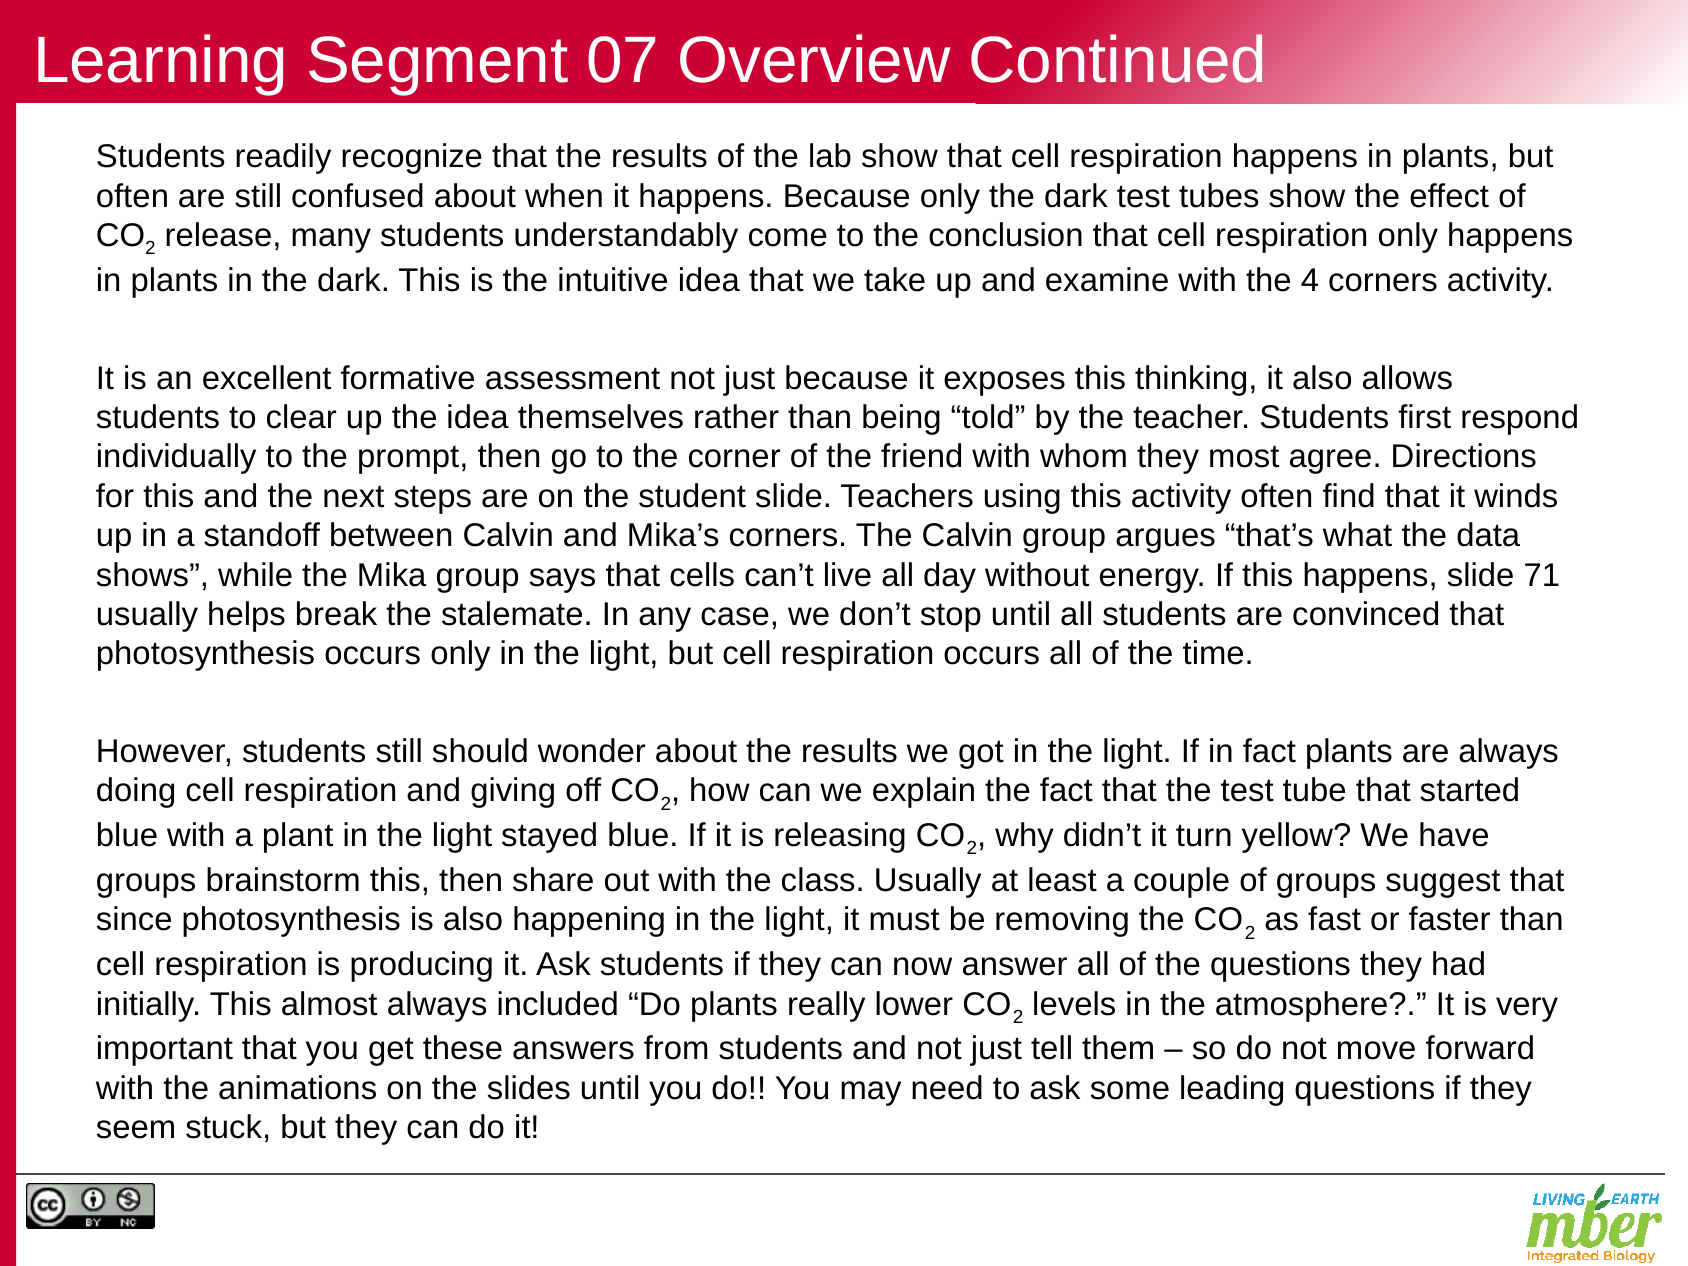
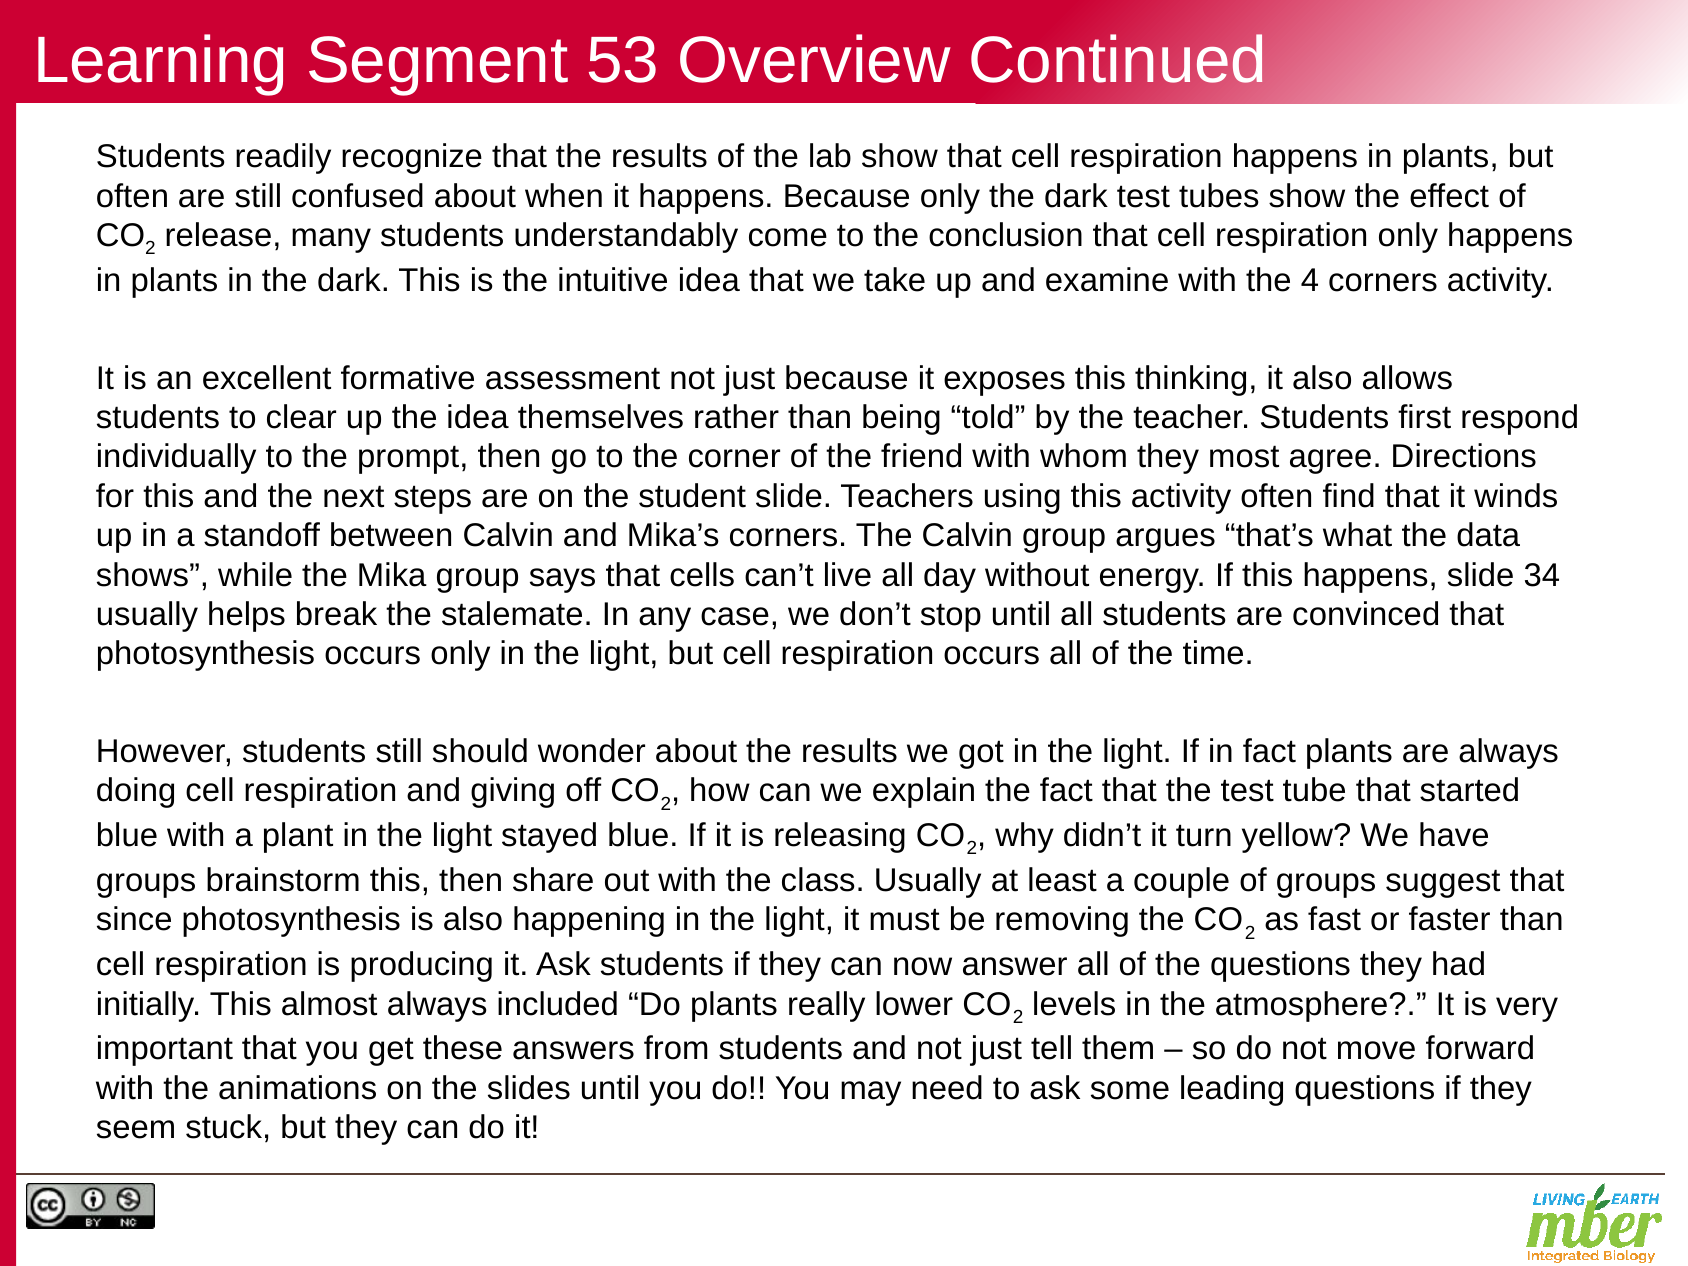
07: 07 -> 53 (623, 61)
71: 71 -> 34 (1542, 575)
